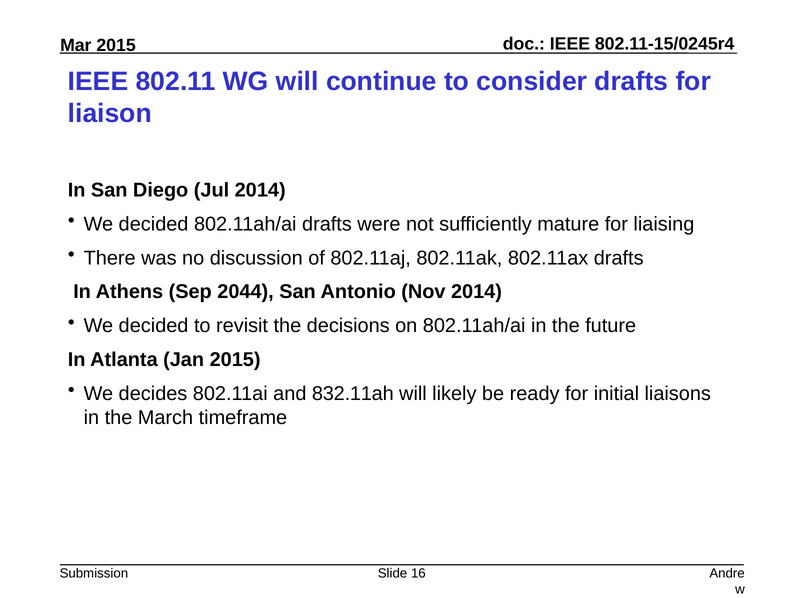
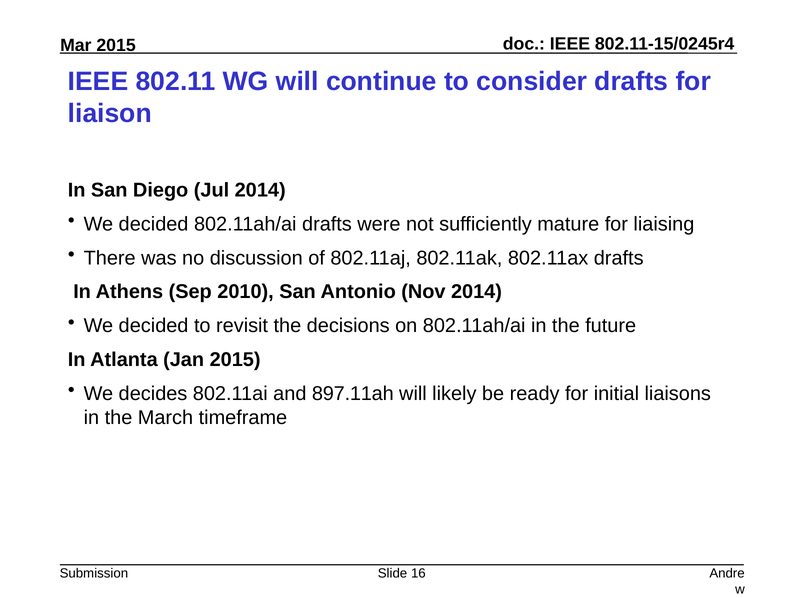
2044: 2044 -> 2010 (246, 292)
832.11ah: 832.11ah -> 897.11ah (353, 393)
